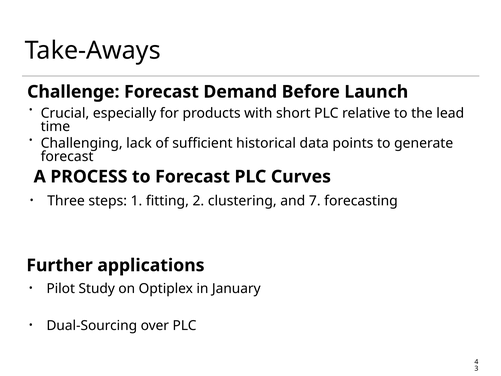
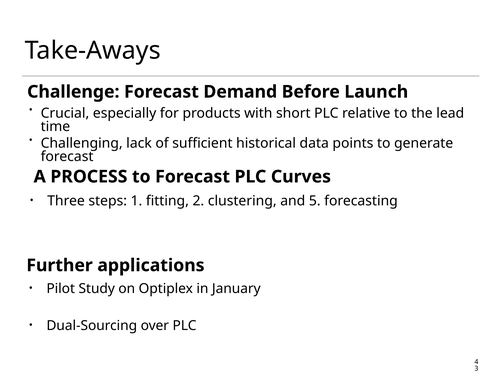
7: 7 -> 5 (315, 201)
